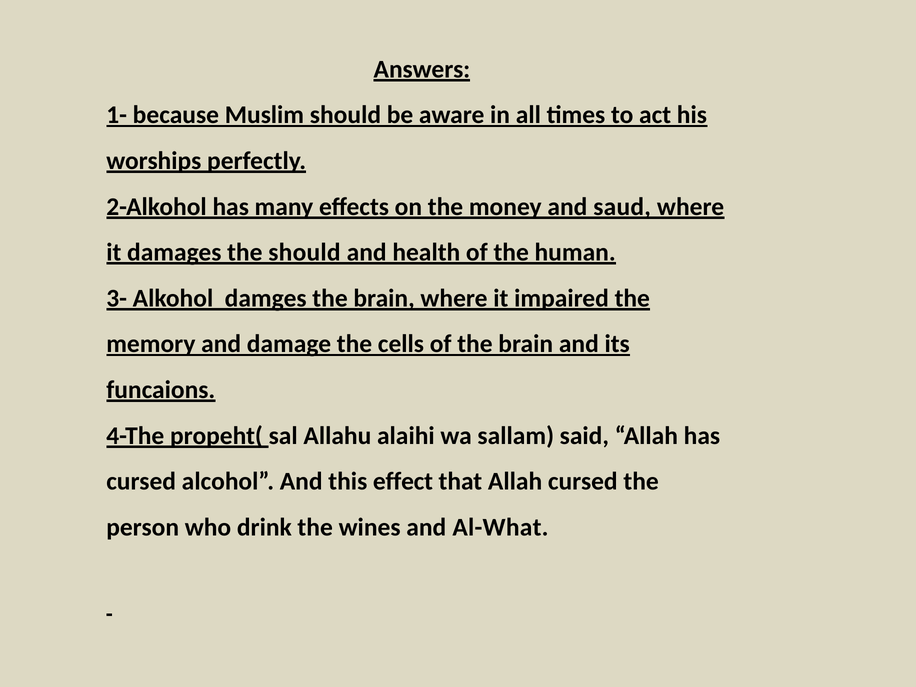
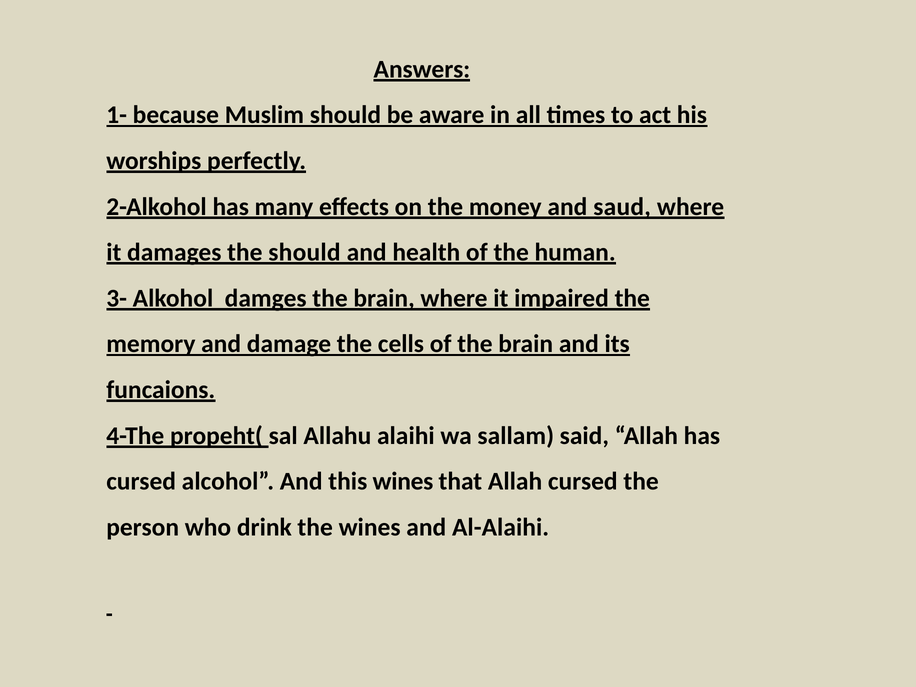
this effect: effect -> wines (403, 481)
Al-What: Al-What -> Al-Alaihi (501, 527)
